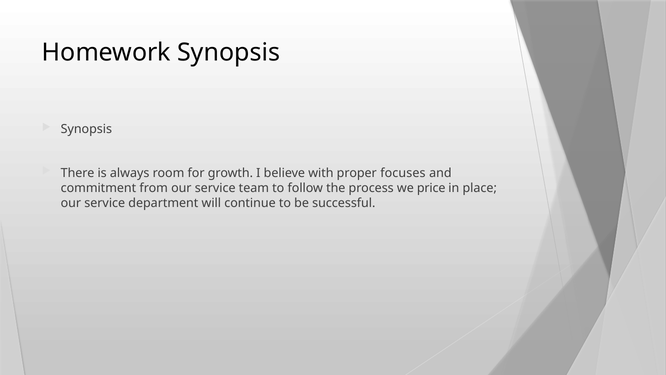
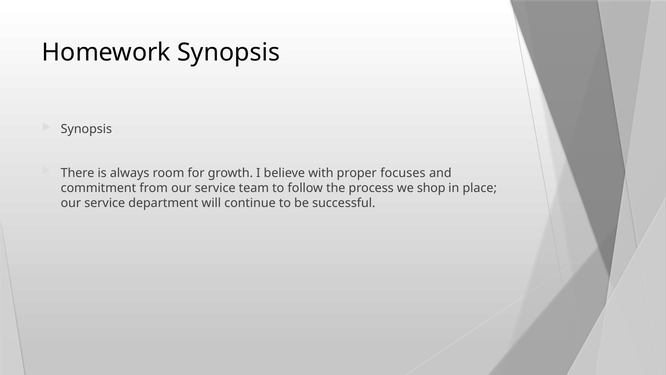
price: price -> shop (431, 188)
